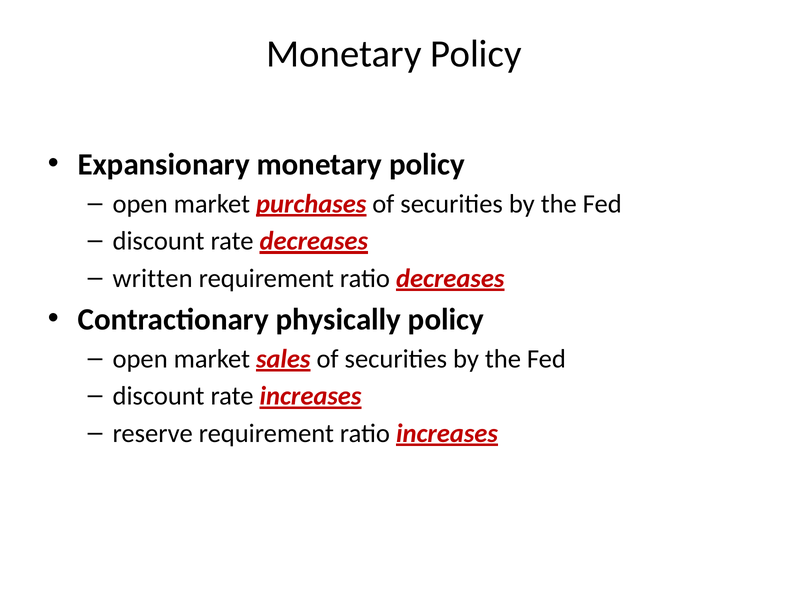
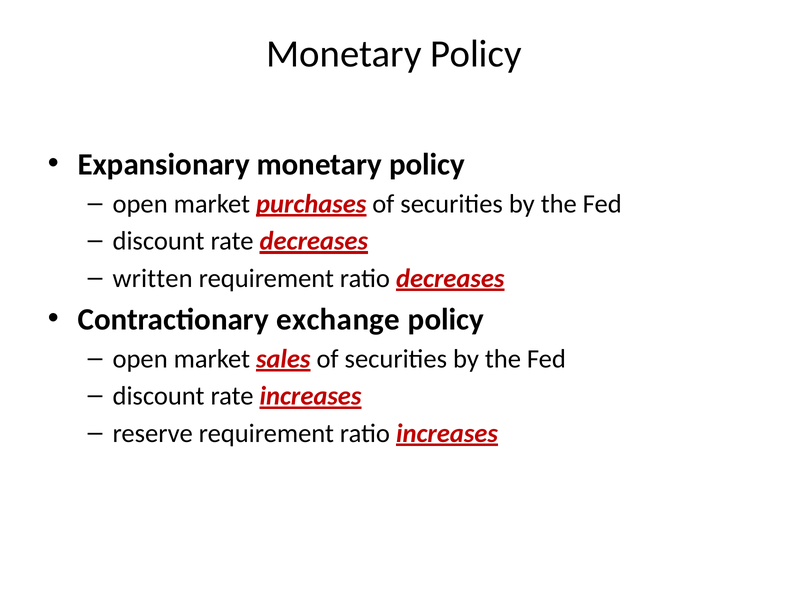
physically: physically -> exchange (338, 319)
